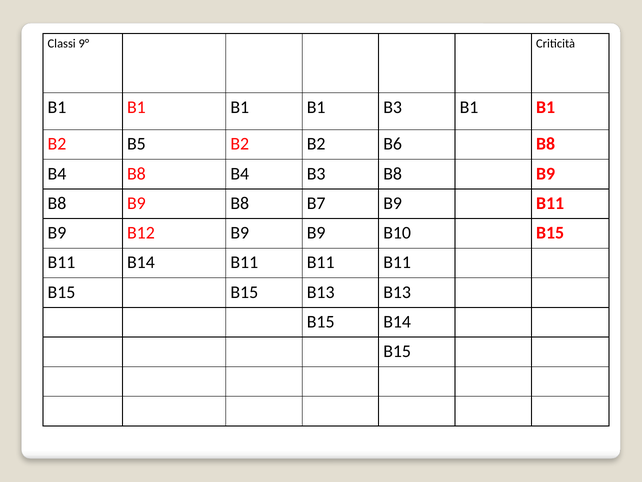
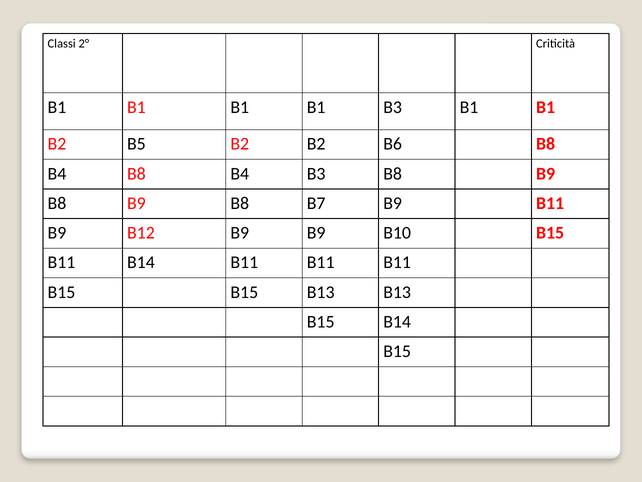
9°: 9° -> 2° (84, 43)
